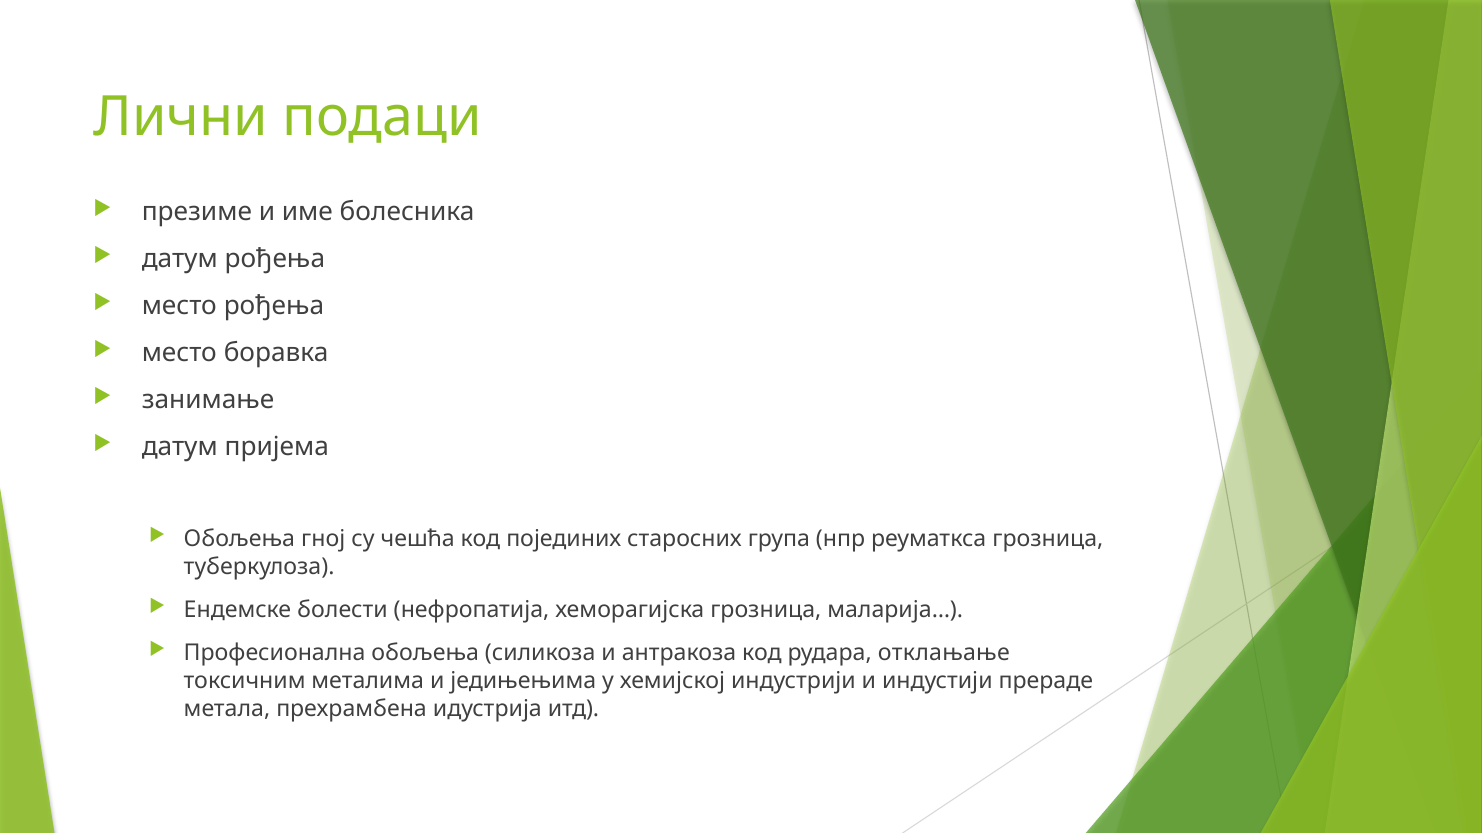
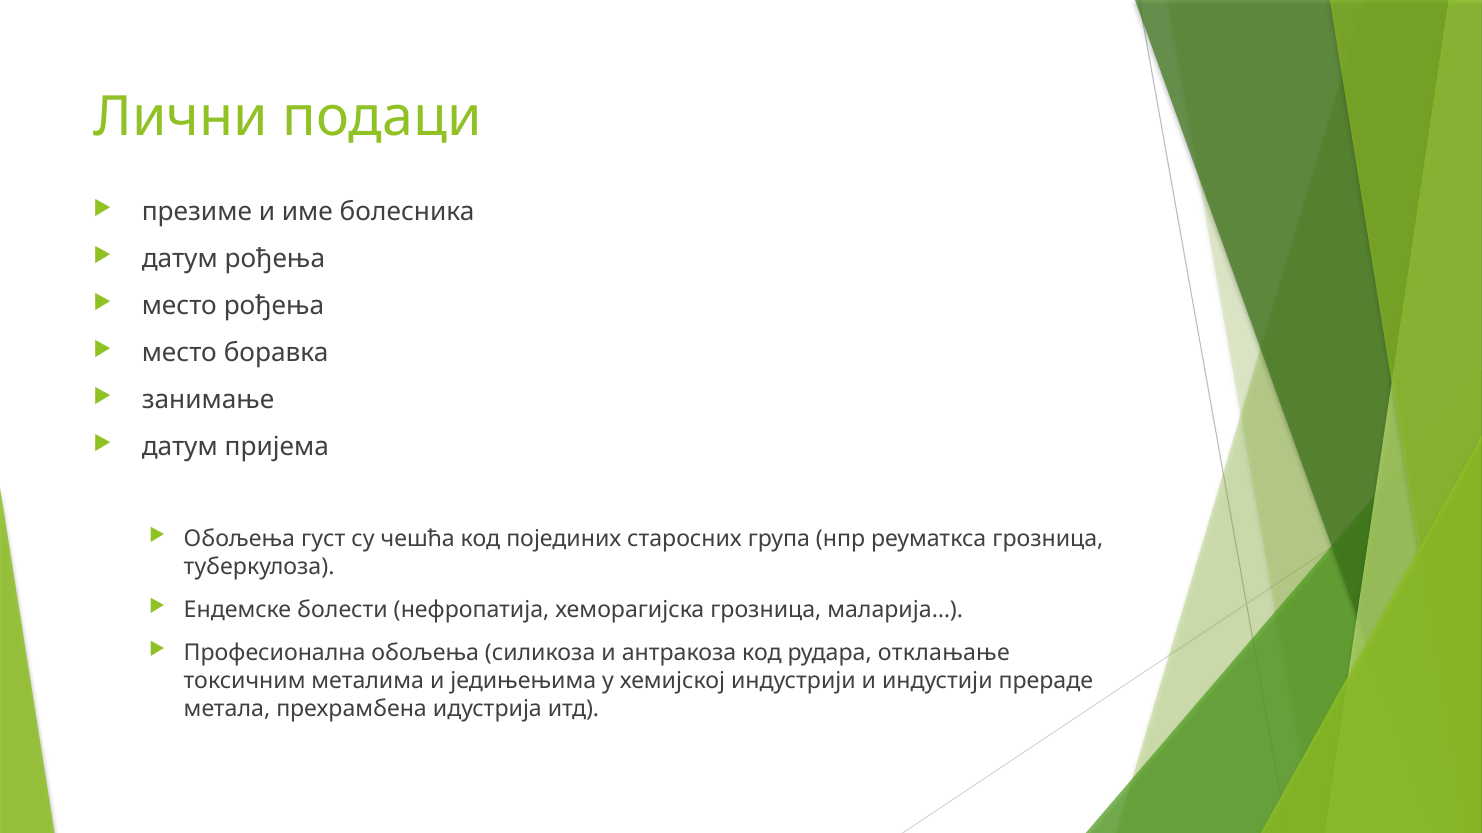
гној: гној -> густ (323, 539)
